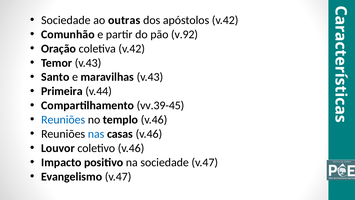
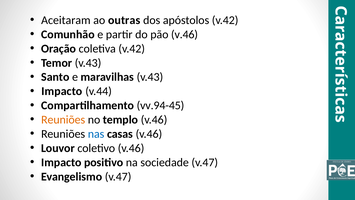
Sociedade: Sociedade -> Aceitaram (66, 20)
pão v.92: v.92 -> v.46 (184, 34)
Primeira: Primeira -> Impacto (62, 91)
vv.39-45: vv.39-45 -> vv.94-45 (160, 105)
Reuniões colour: blue -> orange (63, 120)
